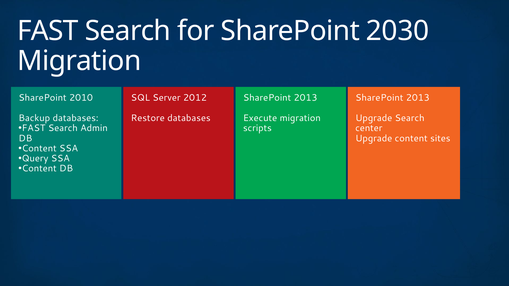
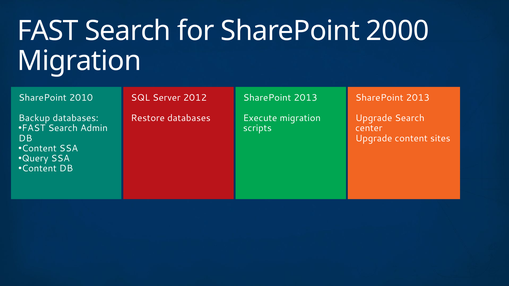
2030: 2030 -> 2000 (398, 31)
